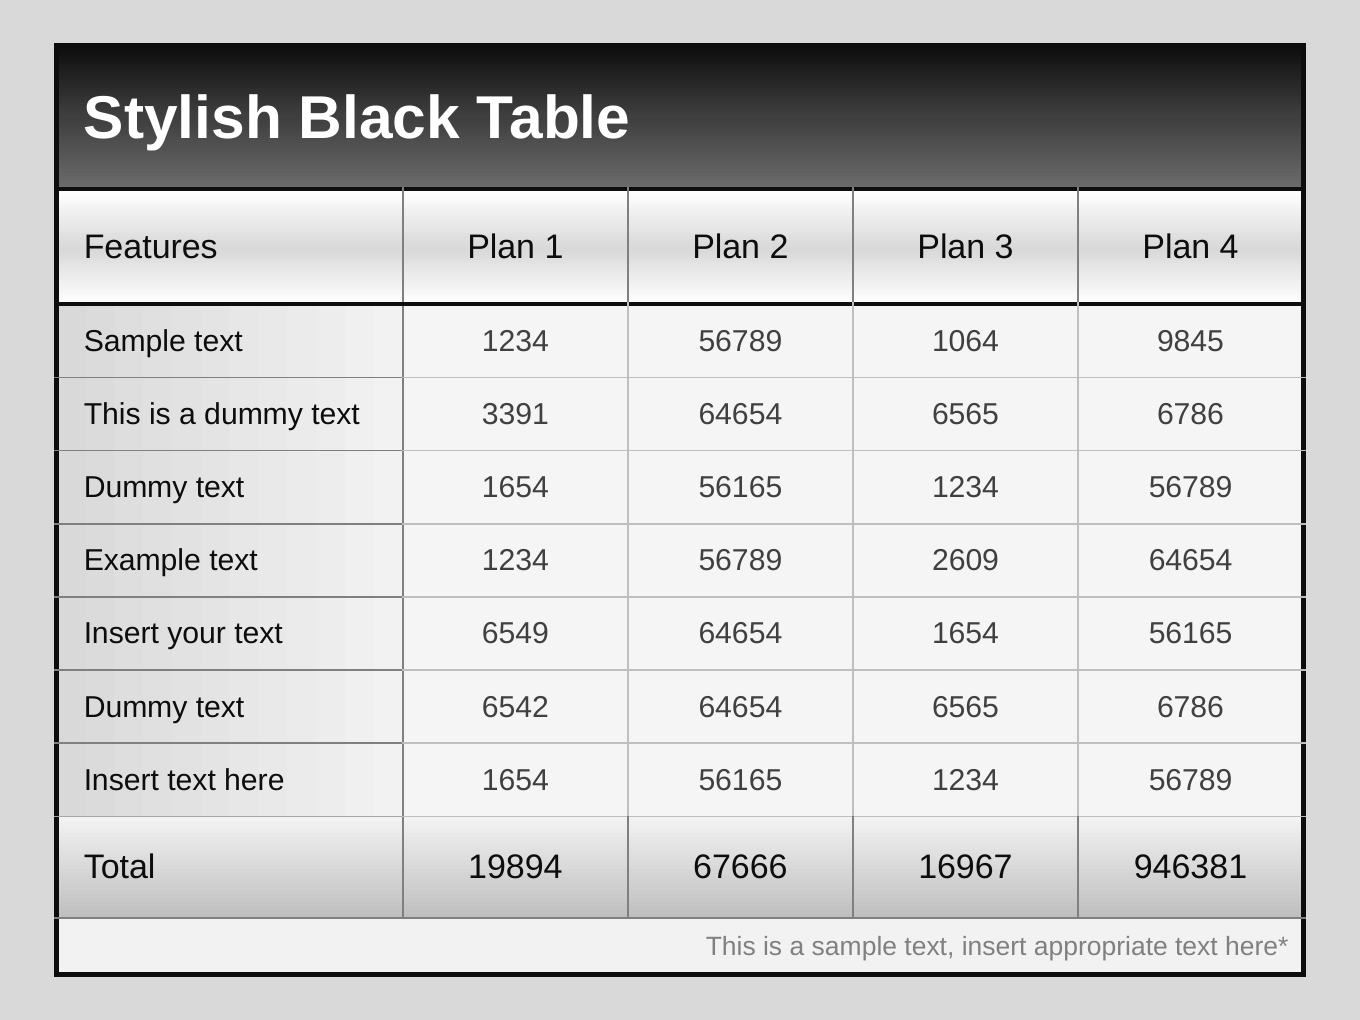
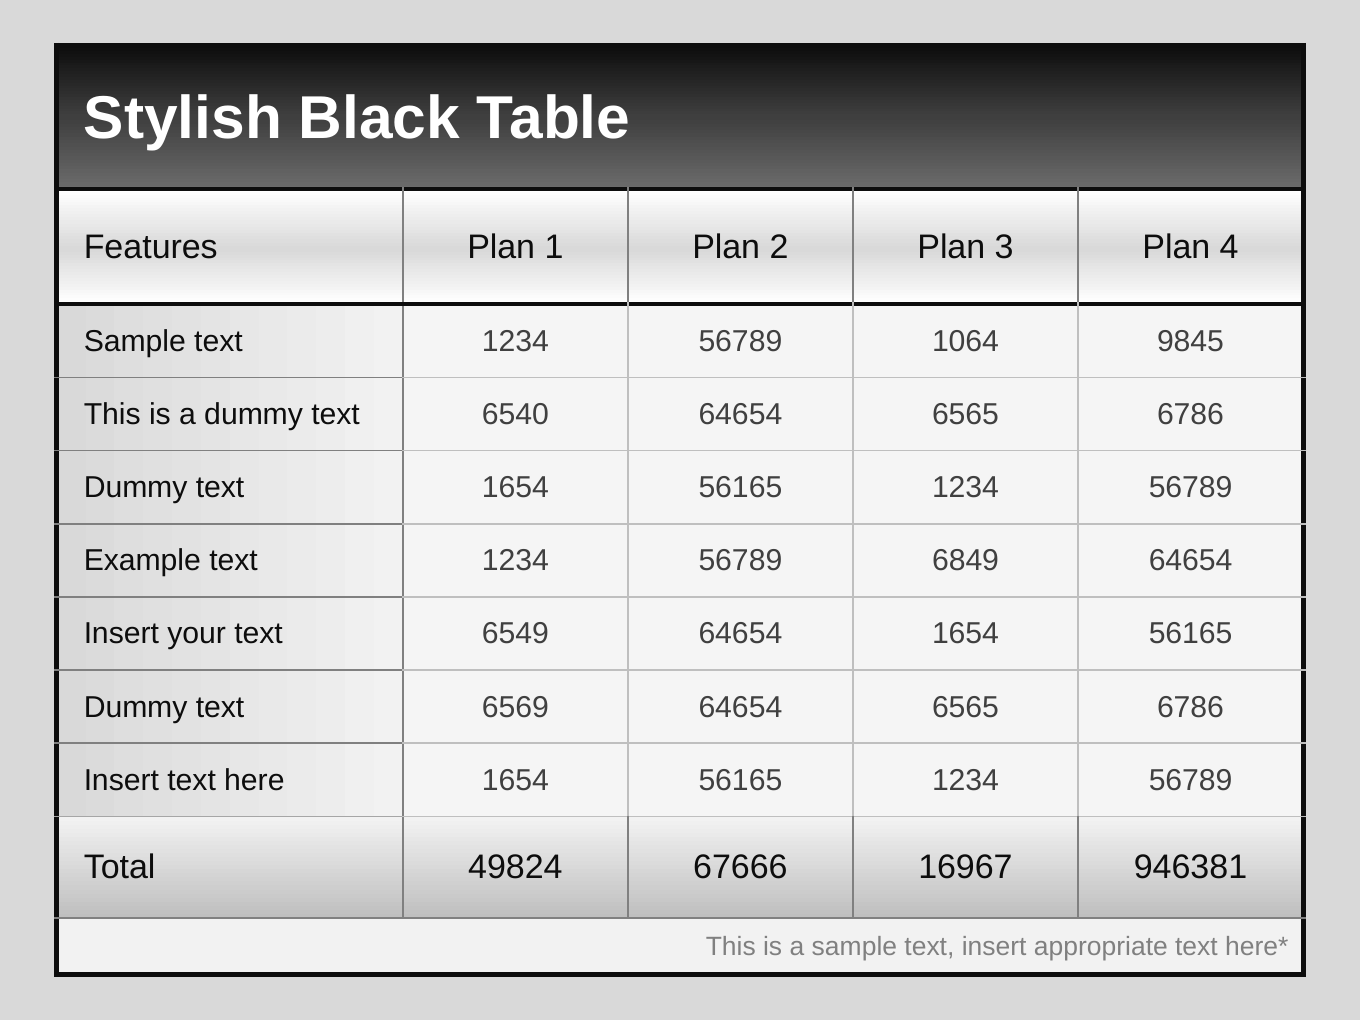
3391: 3391 -> 6540 (515, 414)
2609: 2609 -> 6849 (966, 561)
6542: 6542 -> 6569 (515, 707)
19894: 19894 -> 49824 (515, 868)
